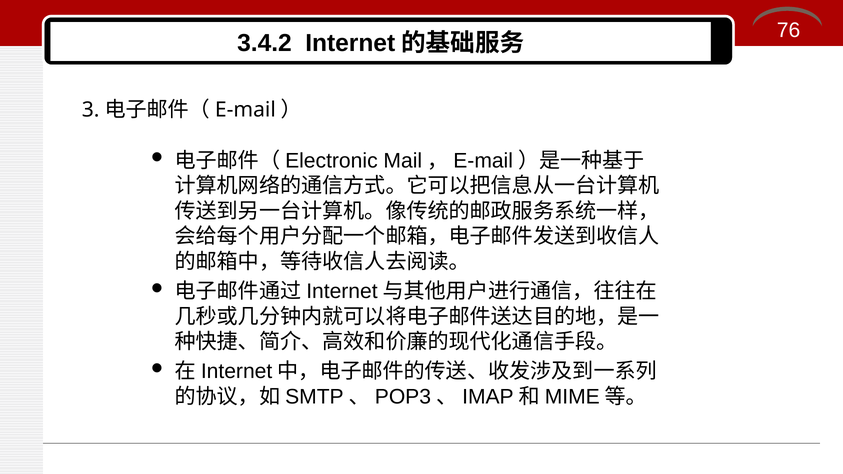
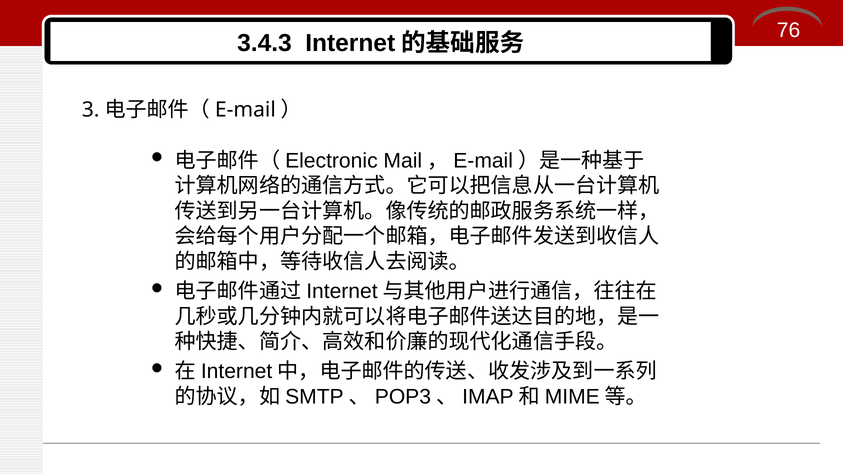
3.4.2: 3.4.2 -> 3.4.3 (264, 43)
